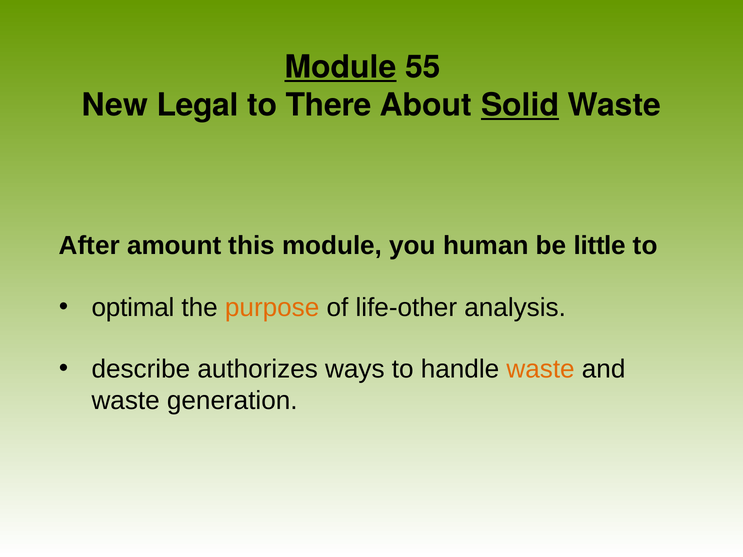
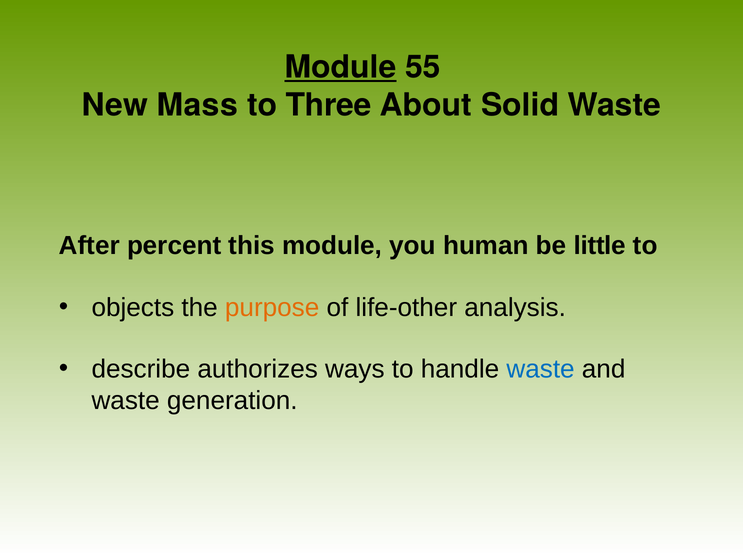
Legal: Legal -> Mass (197, 105)
There: There -> Three (329, 105)
Solid underline: present -> none (520, 105)
amount: amount -> percent (174, 246)
optimal: optimal -> objects (133, 308)
waste colour: orange -> blue (541, 369)
